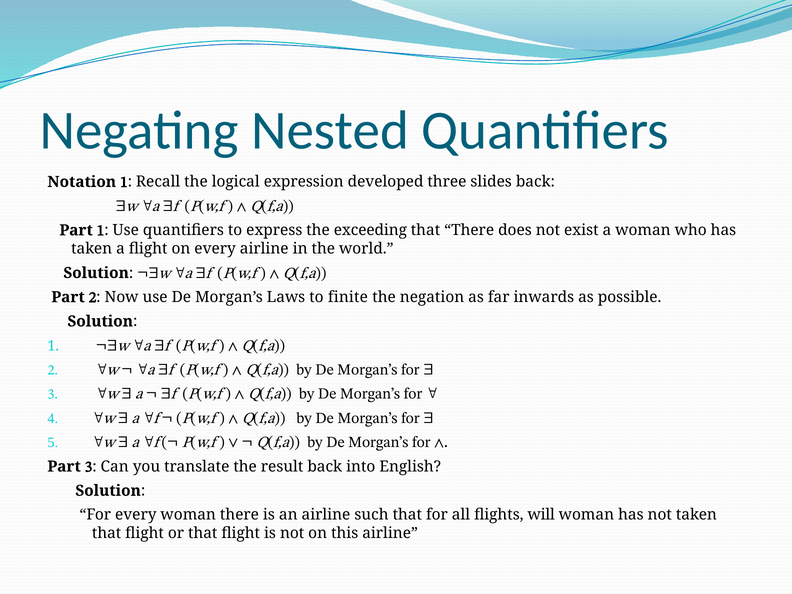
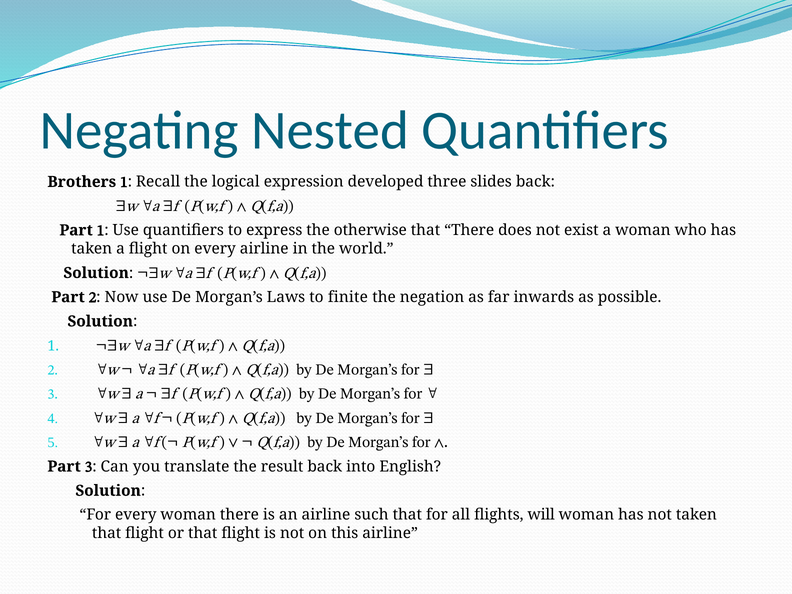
Notation: Notation -> Brothers (82, 182)
exceeding: exceeding -> otherwise (370, 230)
